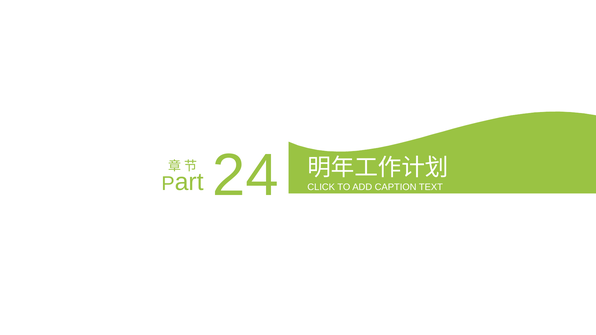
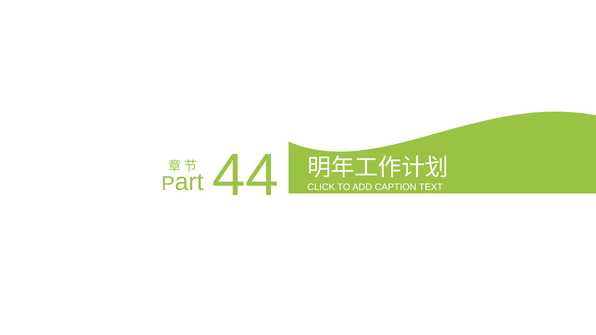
24: 24 -> 44 (245, 175)
